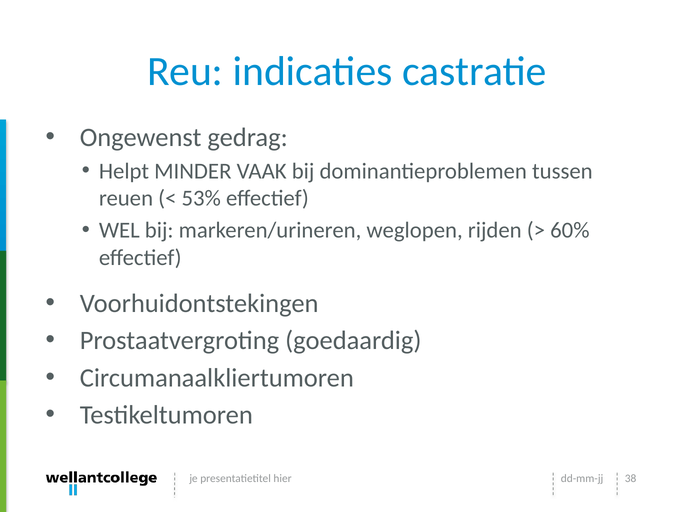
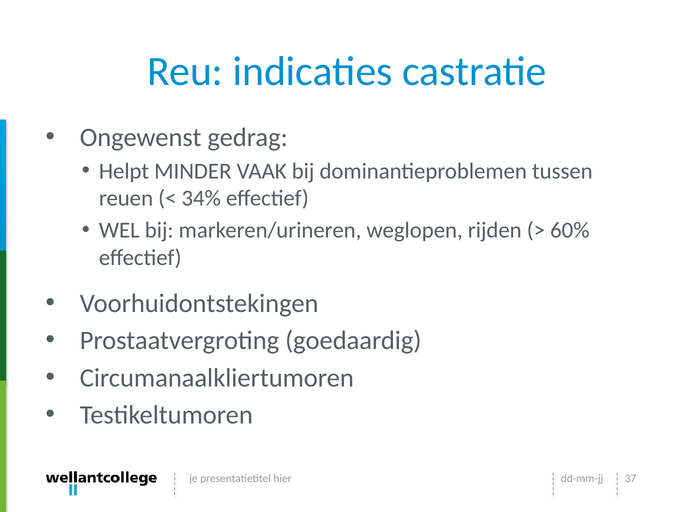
53%: 53% -> 34% (201, 199)
38: 38 -> 37 (631, 479)
